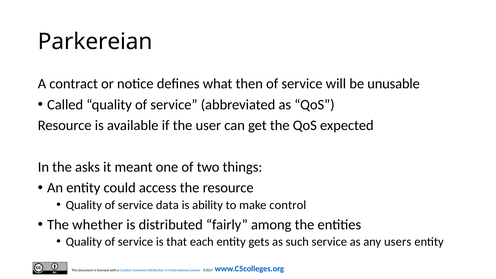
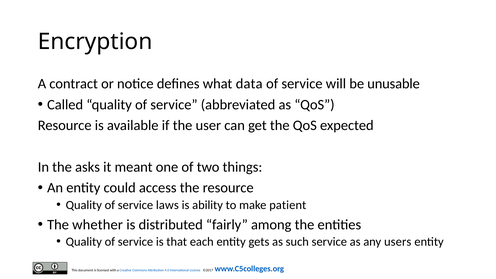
Parkereian: Parkereian -> Encryption (95, 42)
then: then -> data (249, 84)
data: data -> laws (167, 205)
control: control -> patient (288, 205)
